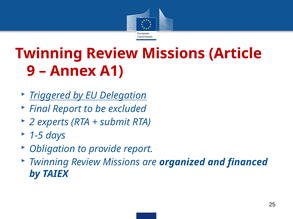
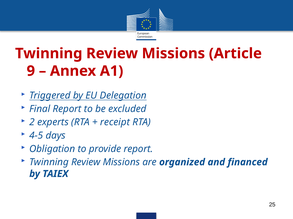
submit: submit -> receipt (115, 123)
1-5: 1-5 -> 4-5 (36, 136)
